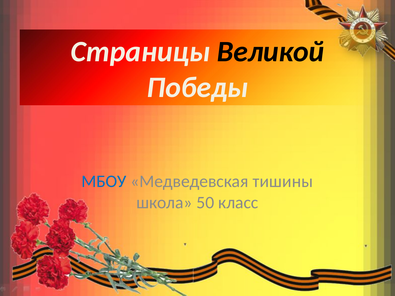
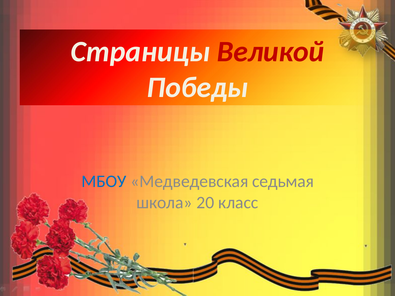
Великой colour: black -> red (271, 52)
тишины: тишины -> седьмая (283, 182)
50: 50 -> 20 (205, 203)
